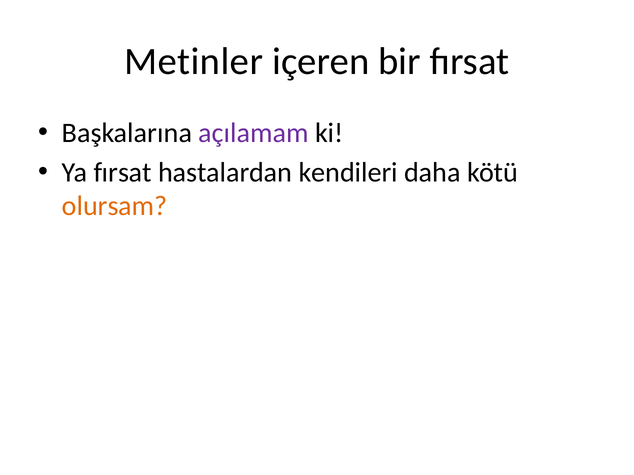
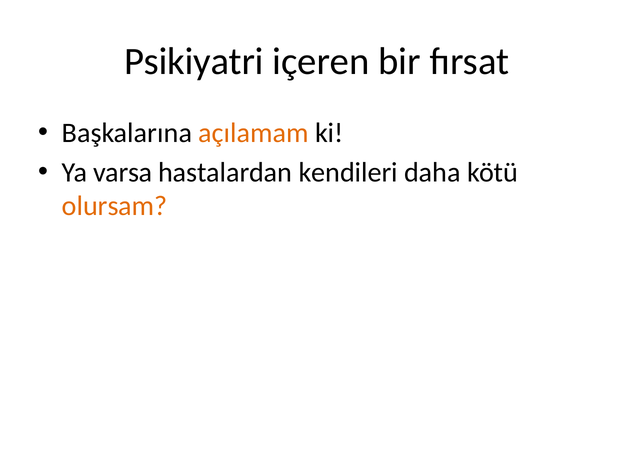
Metinler: Metinler -> Psikiyatri (194, 61)
açılamam colour: purple -> orange (254, 133)
Ya fırsat: fırsat -> varsa (123, 172)
